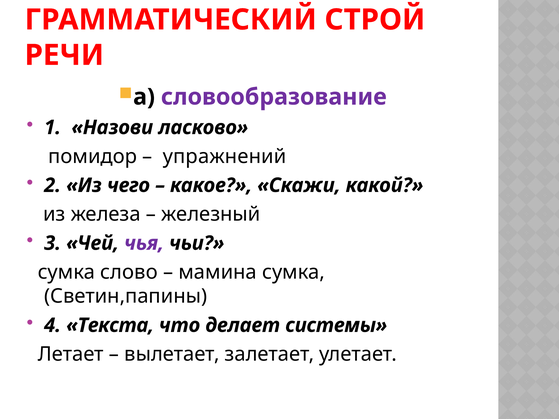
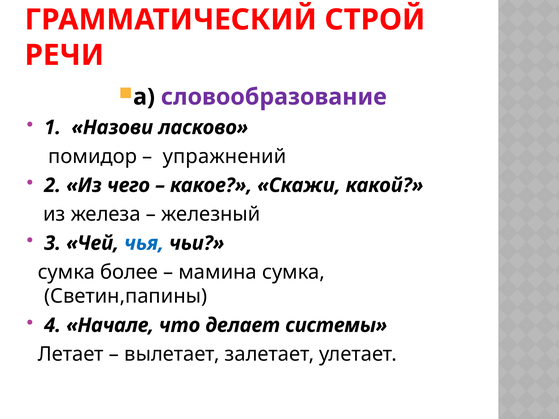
чья colour: purple -> blue (144, 243)
слово: слово -> более (129, 272)
Текста: Текста -> Начале (110, 325)
